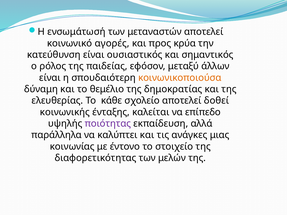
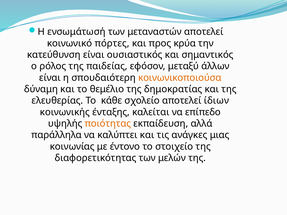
αγορές: αγορές -> πόρτες (112, 43)
δοθεί: δοθεί -> ίδιων (216, 101)
ποιότητας colour: purple -> orange (108, 124)
